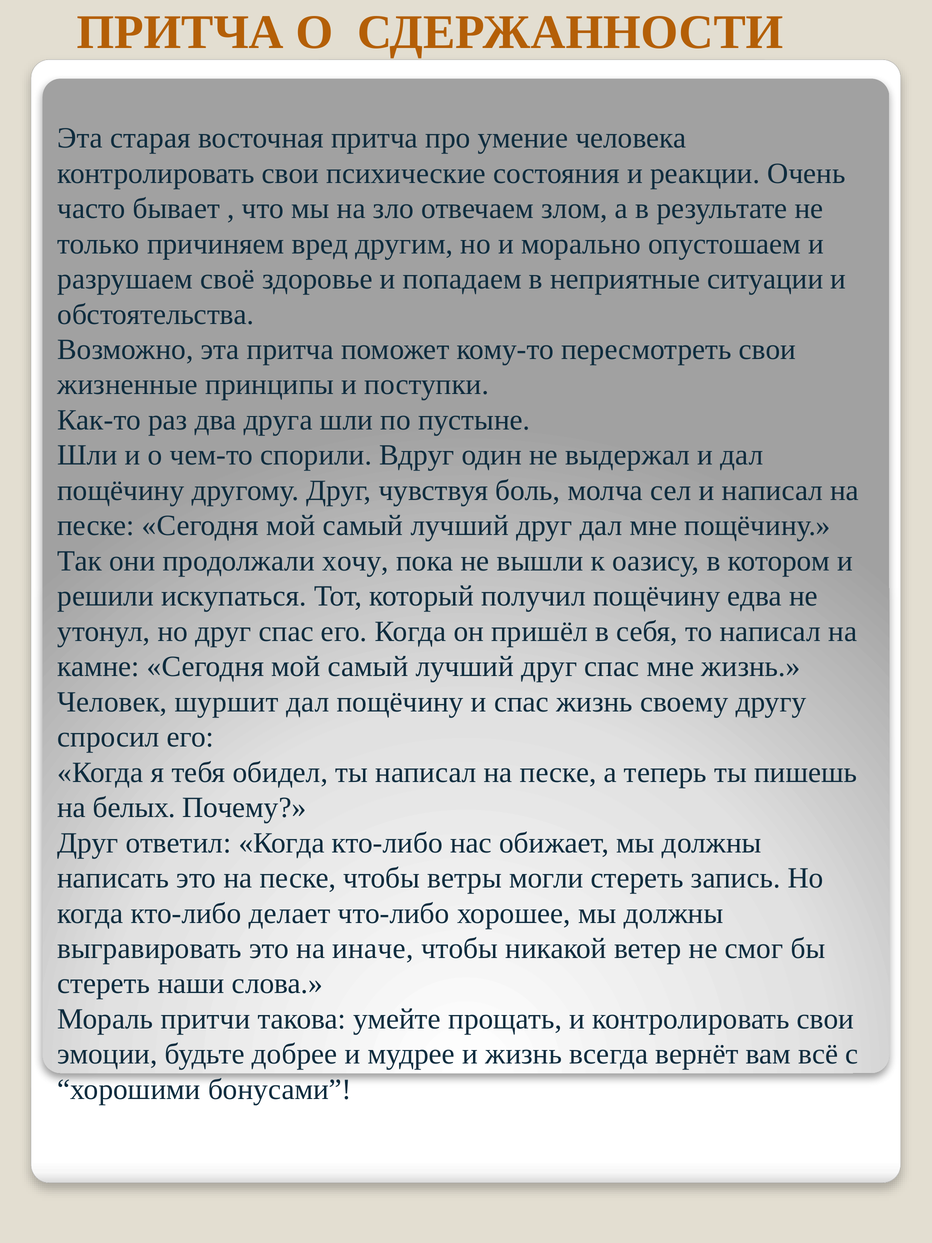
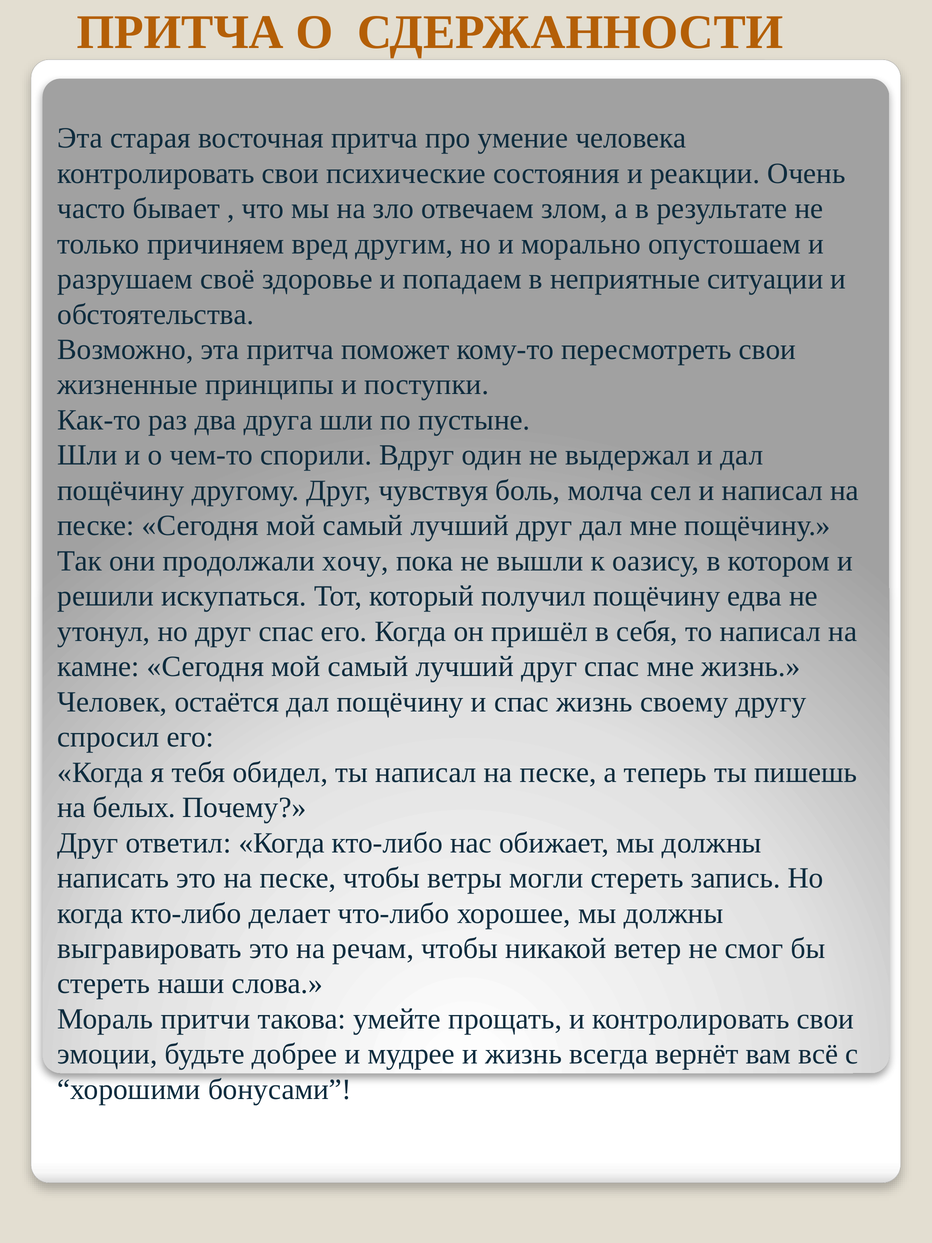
шуршит: шуршит -> остаётся (227, 702)
иначе: иначе -> речам (373, 948)
